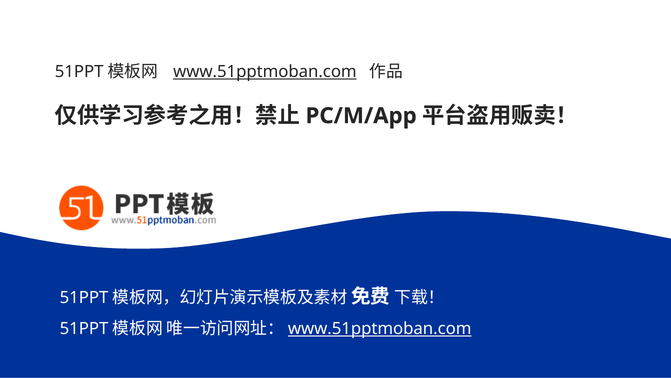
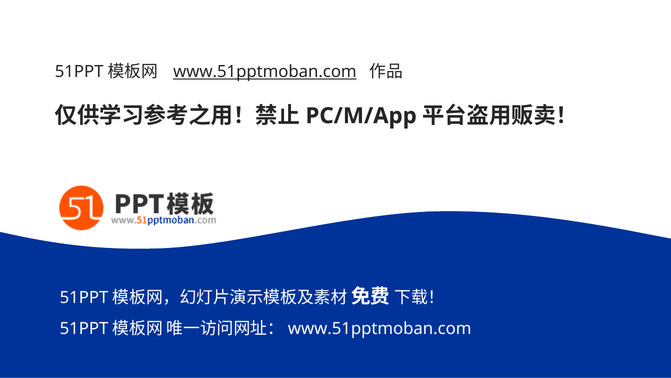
www.51pptmoban.com underline: present -> none (380, 328)
